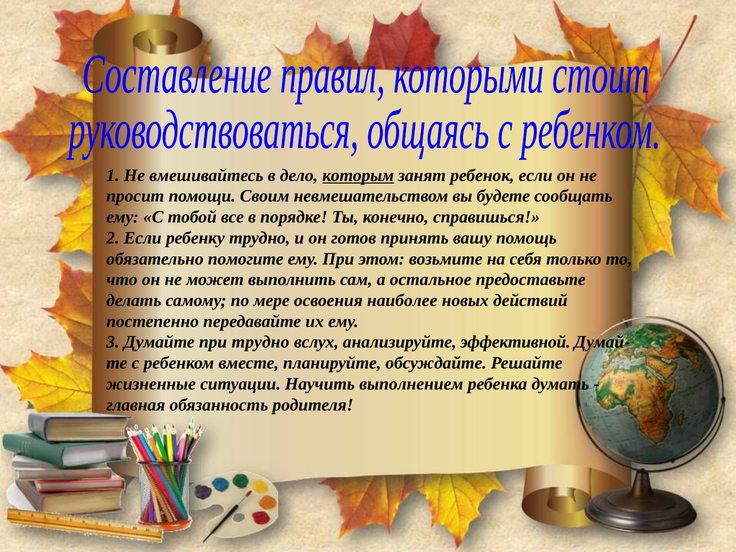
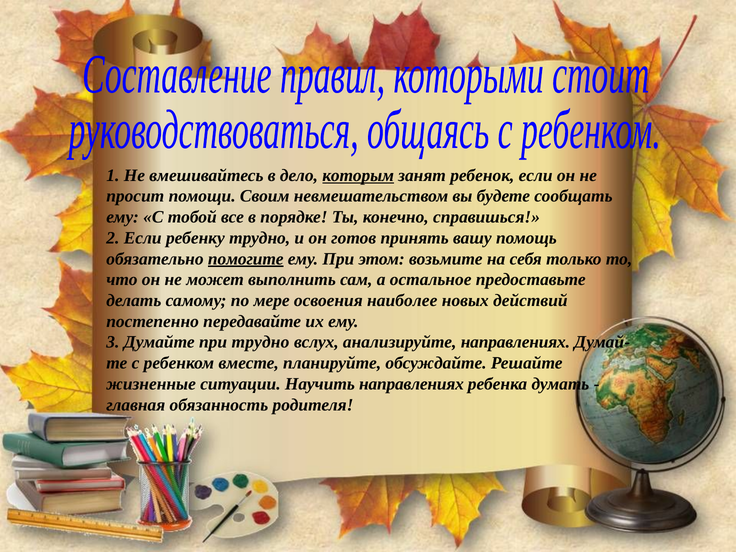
помогите underline: none -> present (246, 259)
анализируйте эффективной: эффективной -> направлениях (515, 342)
Научить выполнением: выполнением -> направлениях (411, 384)
